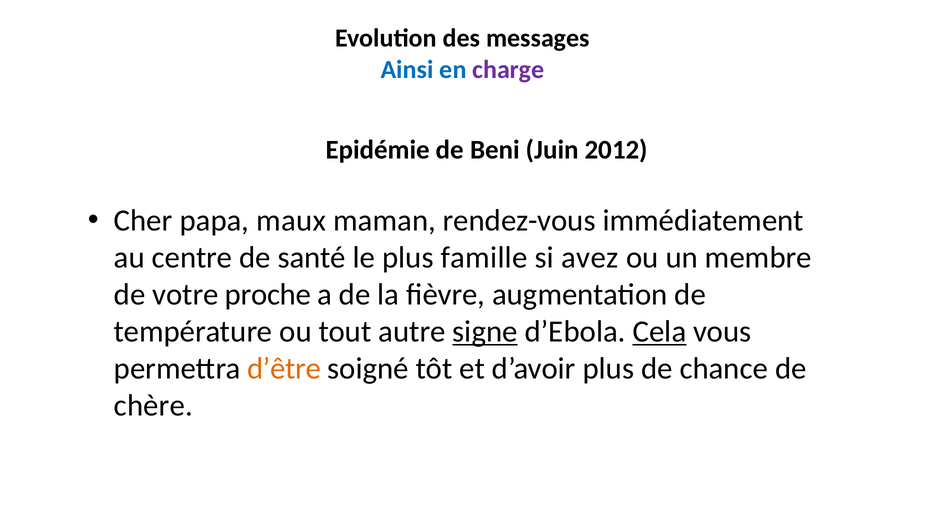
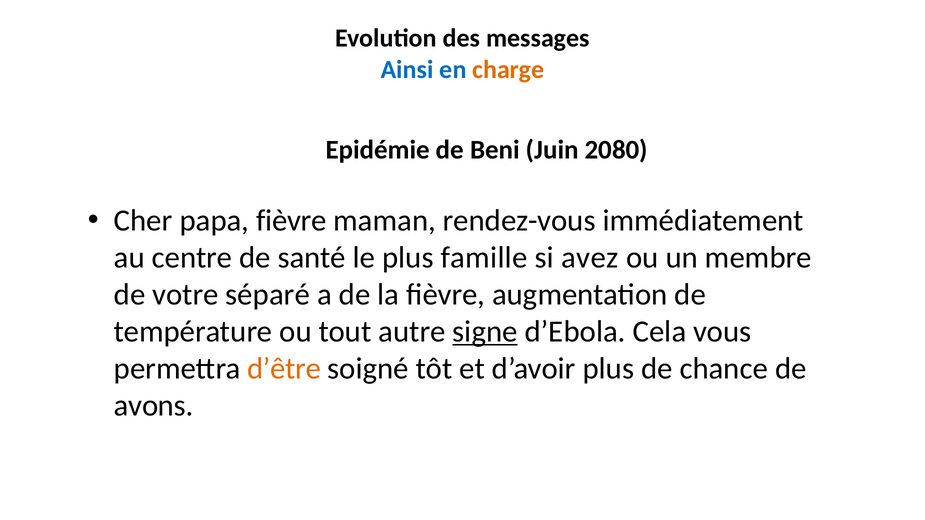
charge colour: purple -> orange (508, 69)
2012: 2012 -> 2080 (616, 150)
papa maux: maux -> fièvre (291, 221)
proche: proche -> séparé (268, 295)
Cela underline: present -> none (660, 332)
chère: chère -> avons (154, 406)
